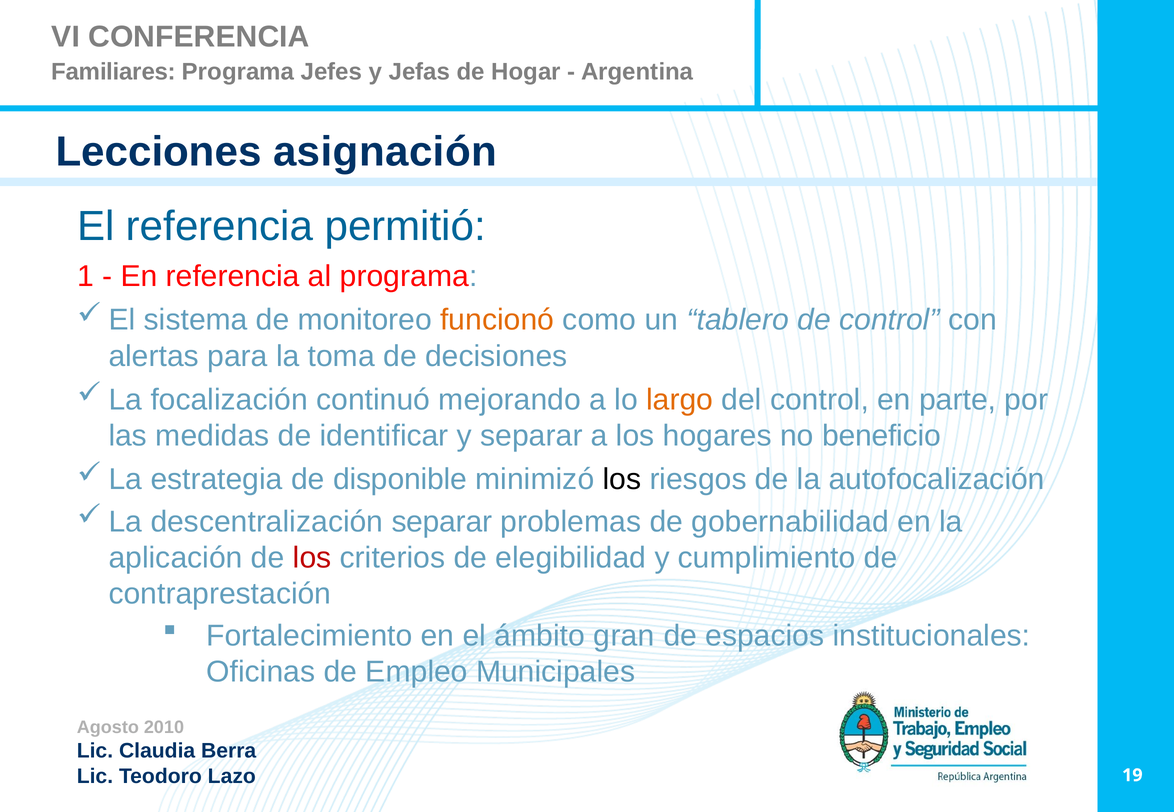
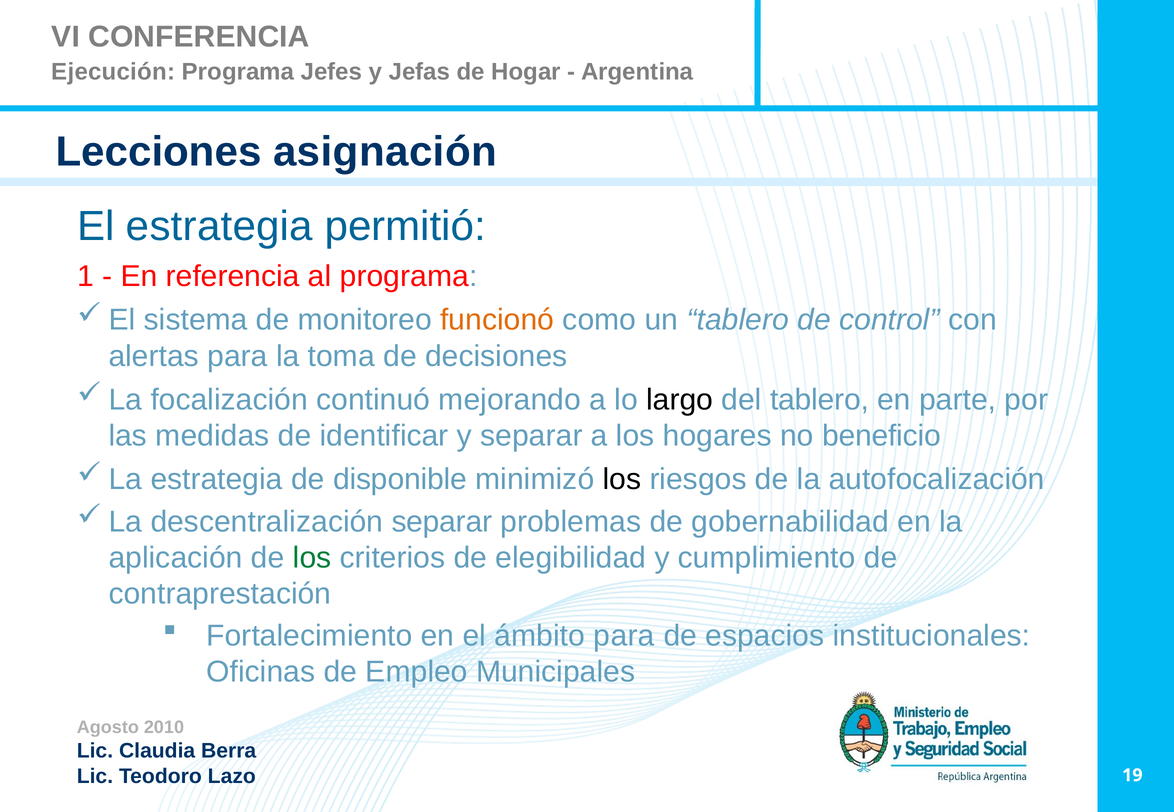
Familiares: Familiares -> Ejecución (113, 72)
El referencia: referencia -> estrategia (219, 227)
largo colour: orange -> black (680, 400)
del control: control -> tablero (820, 400)
los colour: red -> green (312, 558)
ámbito gran: gran -> para (624, 637)
